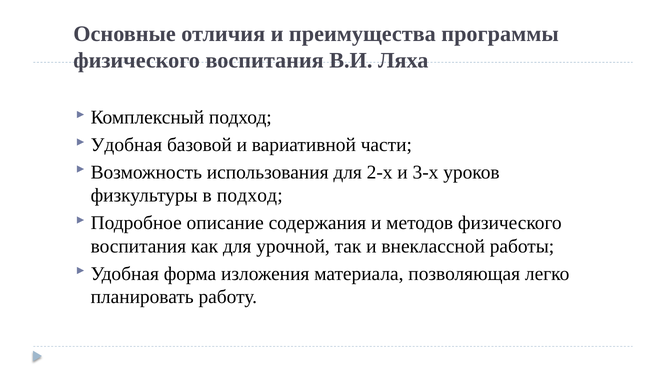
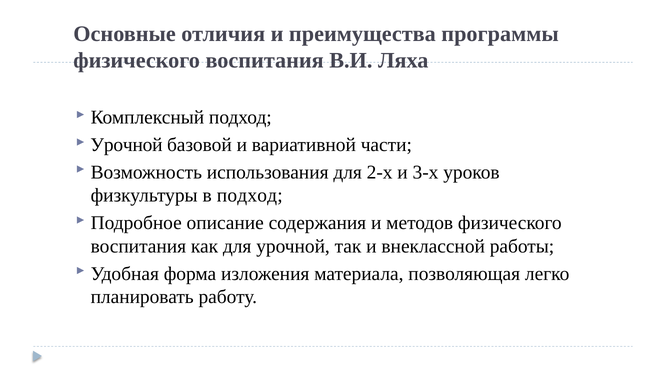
Удобная: Удобная -> Урочной (127, 145)
